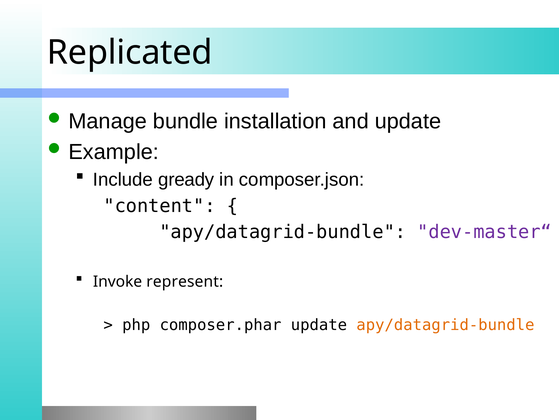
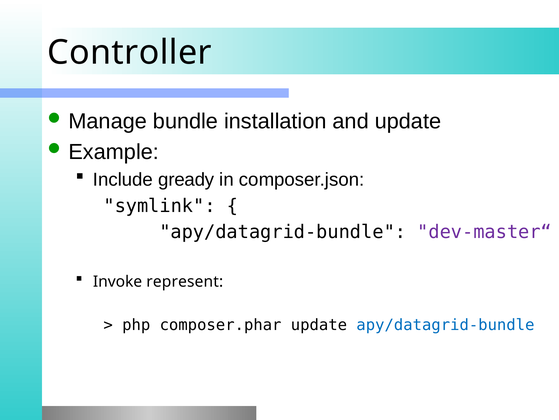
Replicated: Replicated -> Controller (129, 53)
content: content -> symlink (160, 205)
apy/datagrid-bundle colour: orange -> blue (445, 325)
